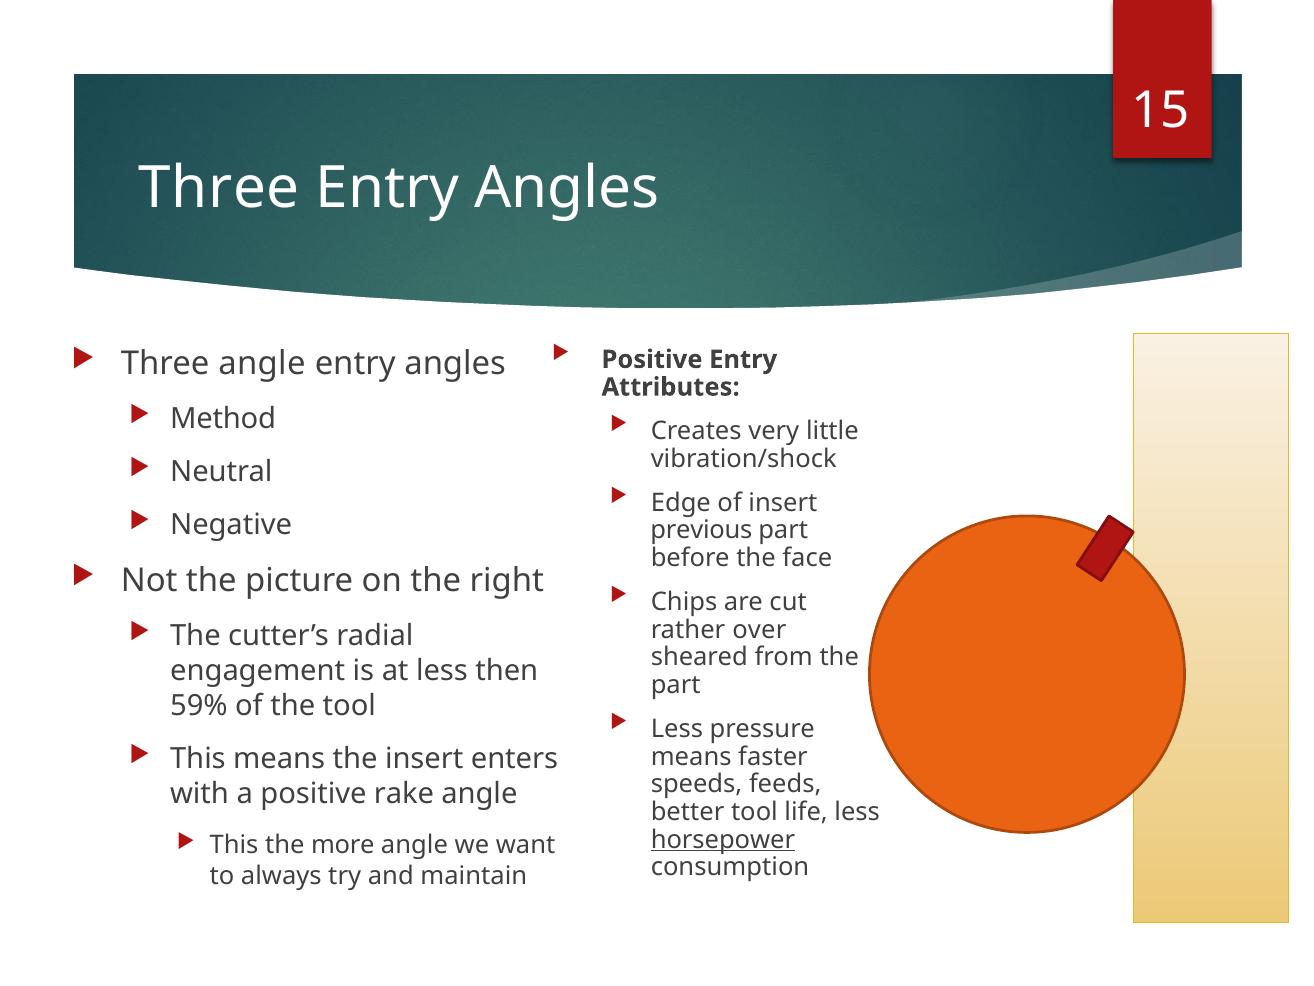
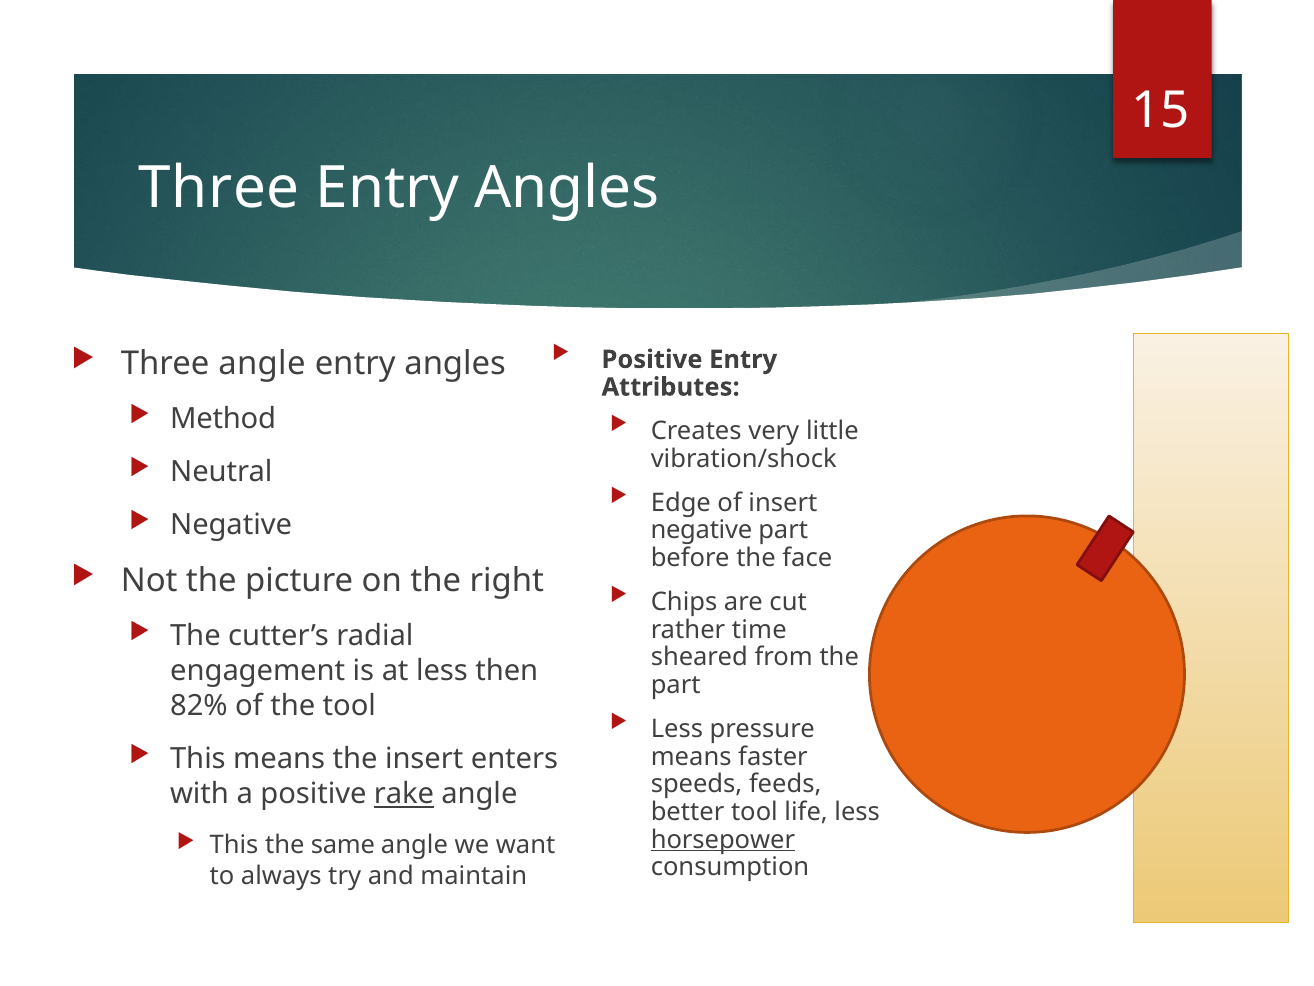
previous: previous -> negative (701, 530)
over: over -> time (759, 630)
59%: 59% -> 82% (199, 706)
rake underline: none -> present (404, 794)
more: more -> same (343, 845)
